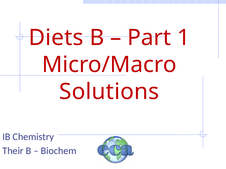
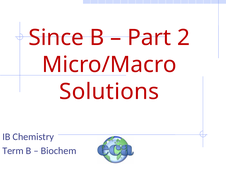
Diets: Diets -> Since (56, 38)
1: 1 -> 2 (183, 38)
Their: Their -> Term (13, 151)
